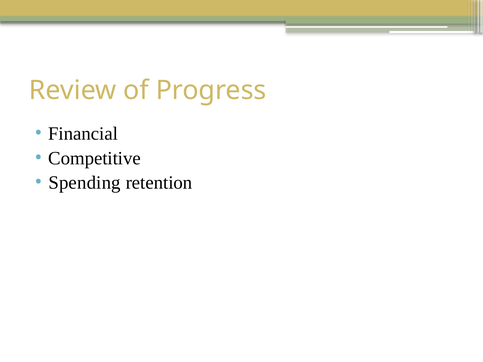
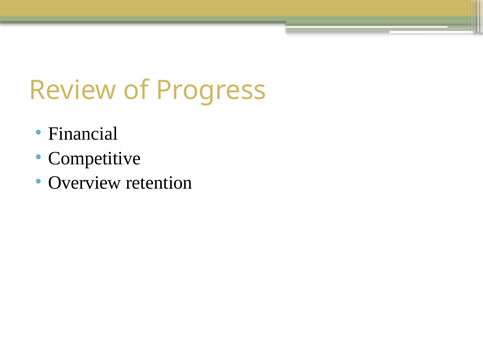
Spending: Spending -> Overview (85, 183)
